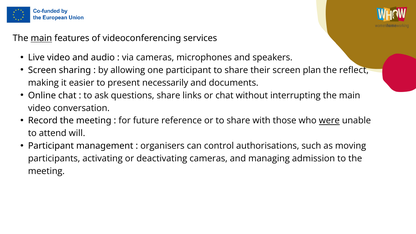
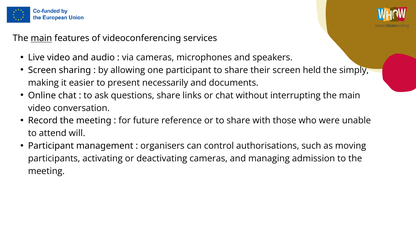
plan: plan -> held (312, 70)
reflect: reflect -> simply (354, 70)
were underline: present -> none (329, 121)
